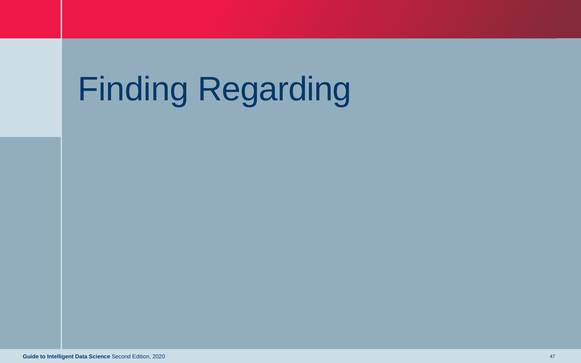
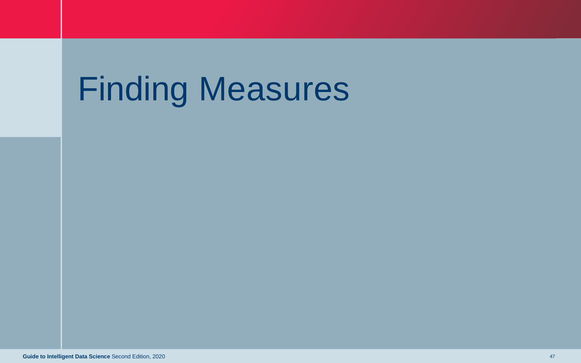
Regarding: Regarding -> Measures (274, 89)
